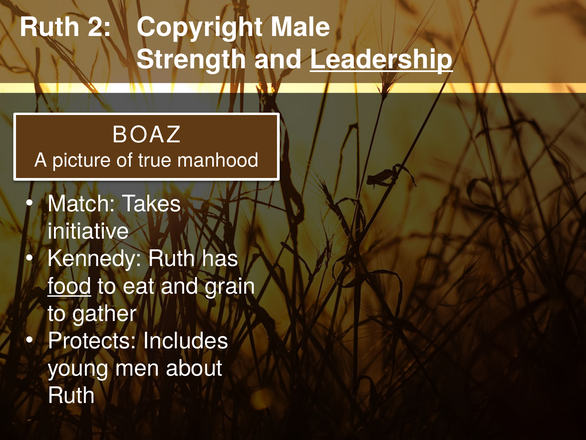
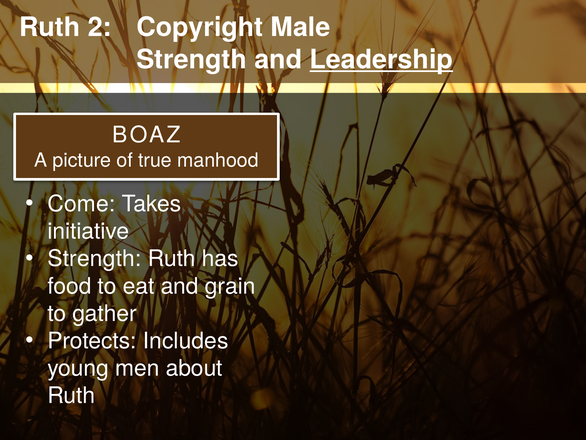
Match: Match -> Come (81, 204)
Kennedy: Kennedy -> Strength (94, 258)
food underline: present -> none (69, 286)
